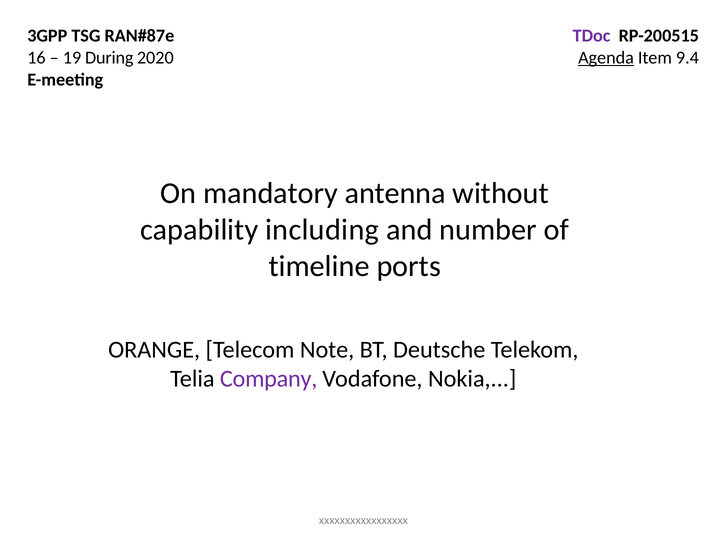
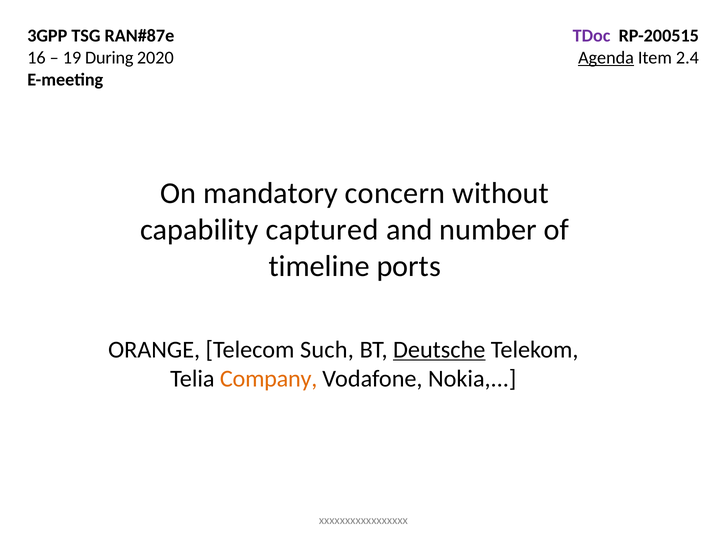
9.4: 9.4 -> 2.4 (687, 58)
antenna: antenna -> concern (395, 194)
including: including -> captured (322, 230)
Note: Note -> Such (327, 350)
Deutsche underline: none -> present (439, 350)
Company colour: purple -> orange (269, 379)
